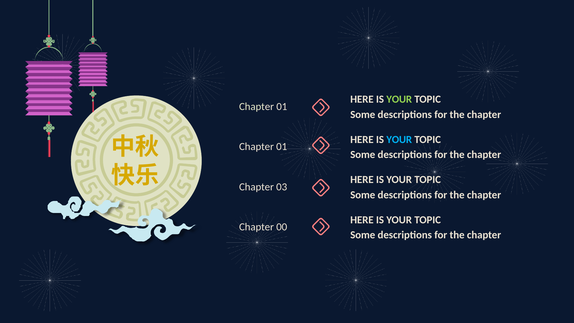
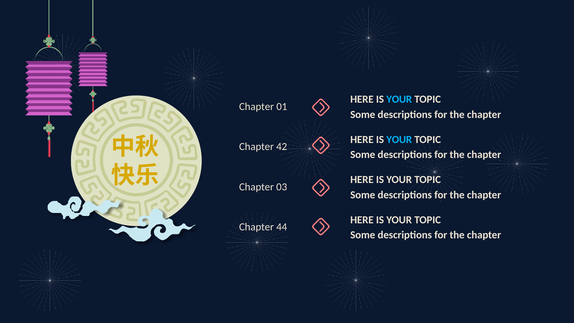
YOUR colour: light green -> light blue (399, 99)
01: 01 -> 42 (282, 147)
00: 00 -> 44 (282, 227)
